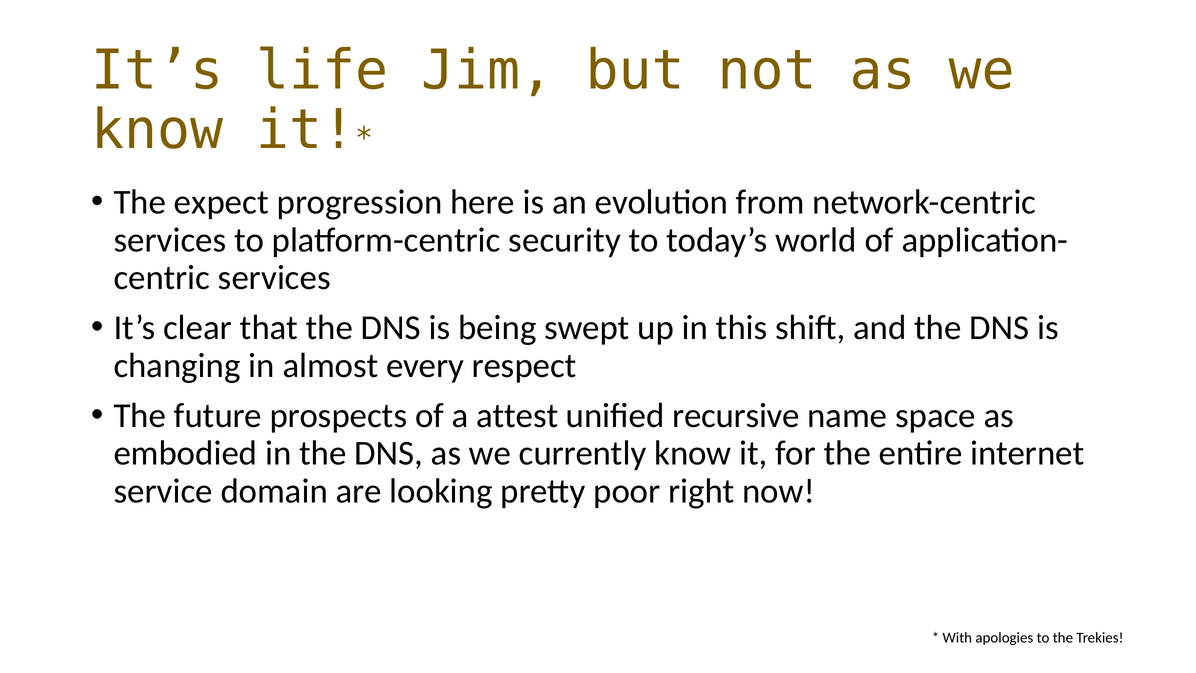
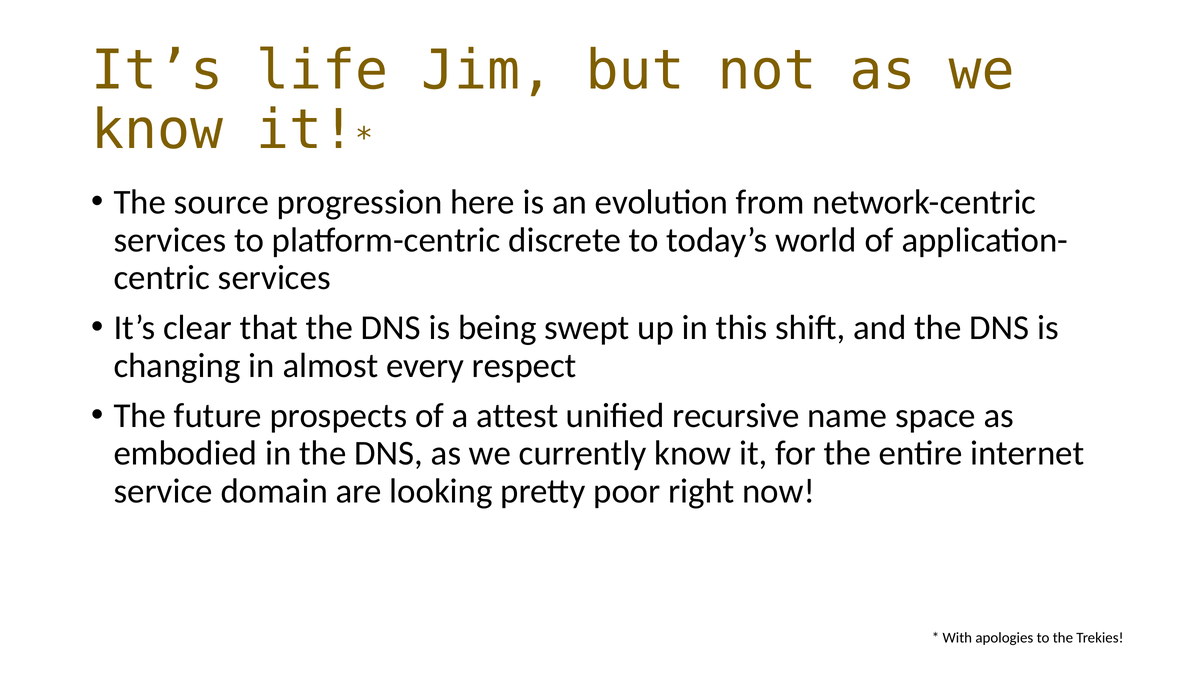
expect: expect -> source (221, 202)
security: security -> discrete (565, 240)
